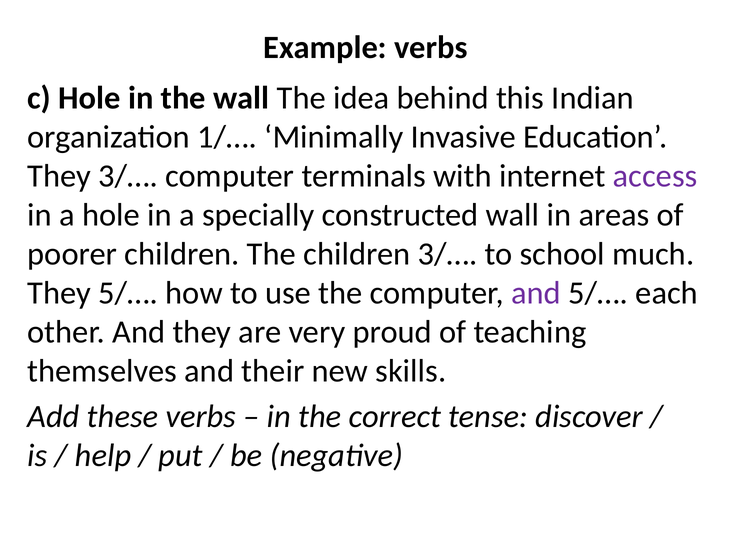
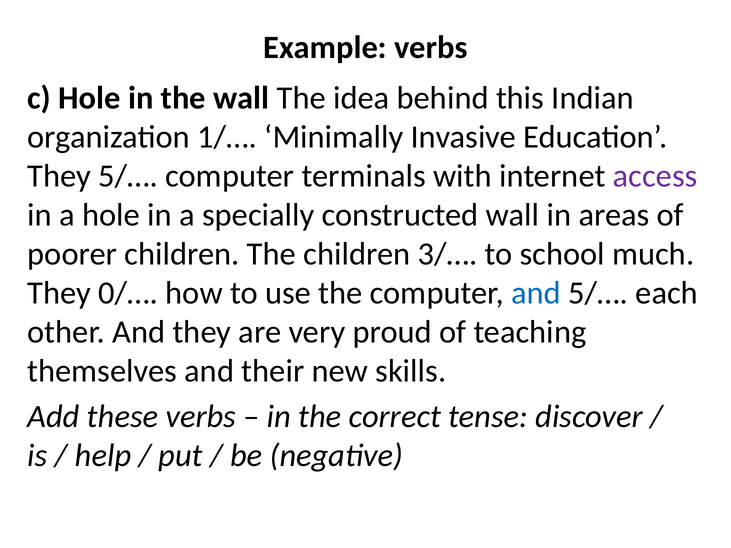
They 3/…: 3/… -> 5/… (128, 176)
They 5/…: 5/… -> 0/… (128, 293)
and colour: purple -> blue (536, 293)
